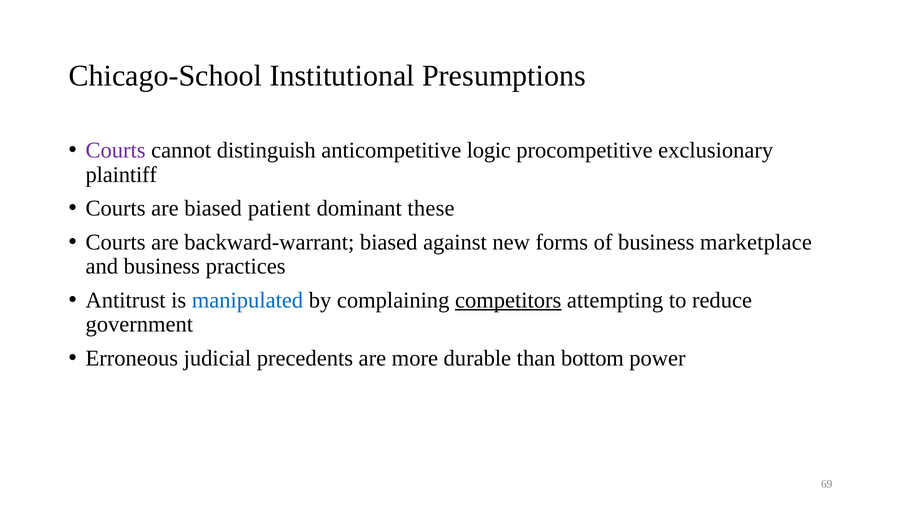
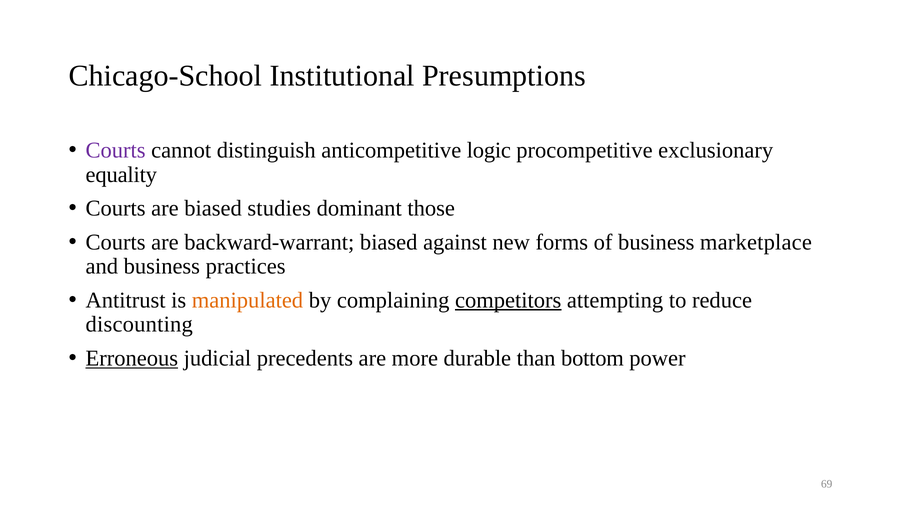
plaintiff: plaintiff -> equality (121, 175)
patient: patient -> studies (279, 208)
these: these -> those (431, 208)
manipulated colour: blue -> orange (247, 300)
government: government -> discounting (139, 324)
Erroneous underline: none -> present (132, 358)
